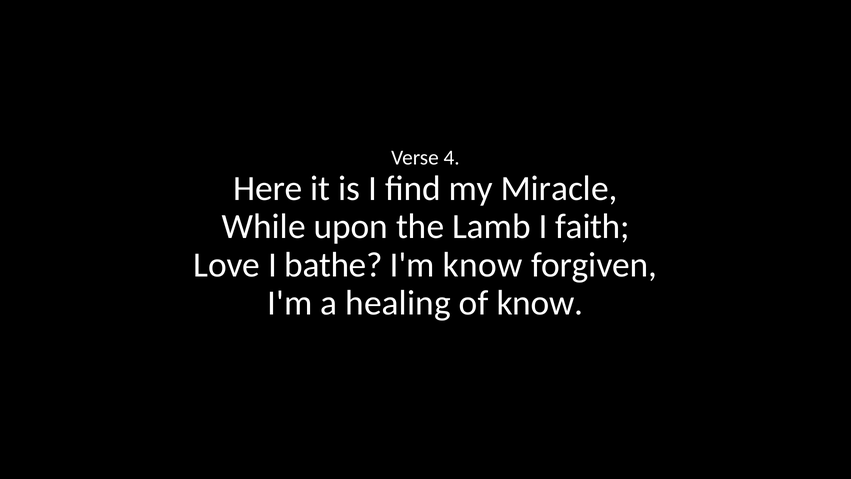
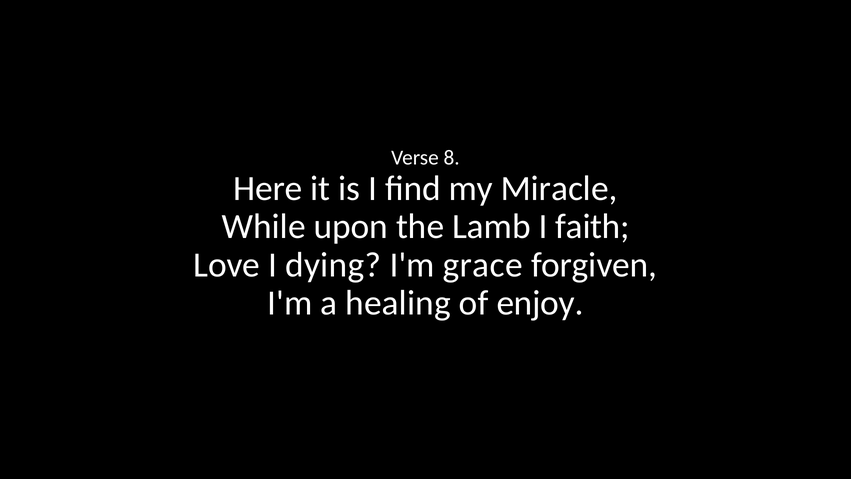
4: 4 -> 8 (452, 158)
bathe: bathe -> dying (333, 265)
I'm know: know -> grace (483, 265)
of know: know -> enjoy (540, 303)
